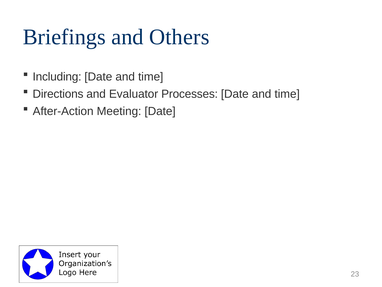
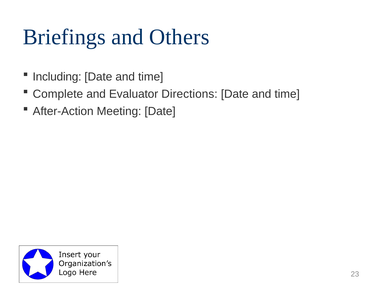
Directions: Directions -> Complete (58, 94)
Processes: Processes -> Directions (189, 94)
